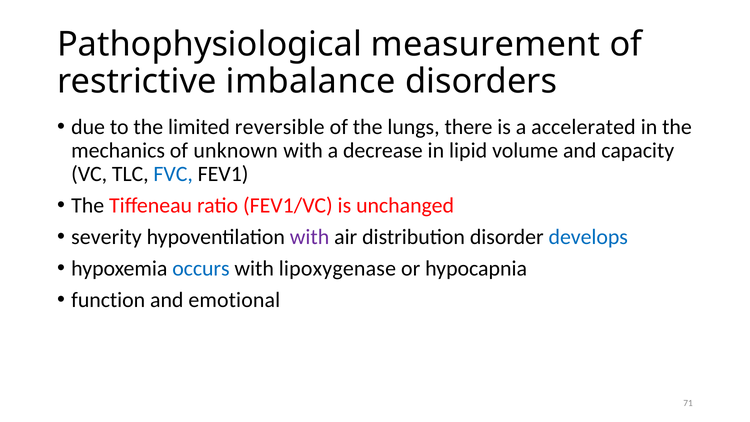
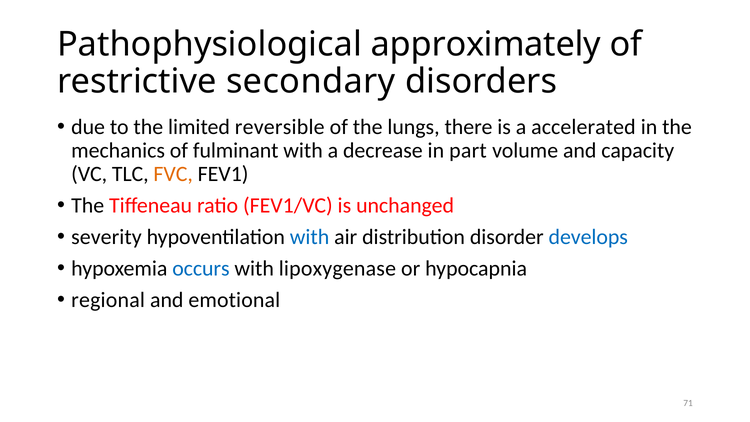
measurement: measurement -> approximately (486, 44)
imbalance: imbalance -> secondary (311, 82)
unknown: unknown -> fulminant (236, 150)
lipid: lipid -> part (468, 150)
FVC colour: blue -> orange (173, 174)
with colour: purple -> blue (310, 237)
function: function -> regional (108, 300)
